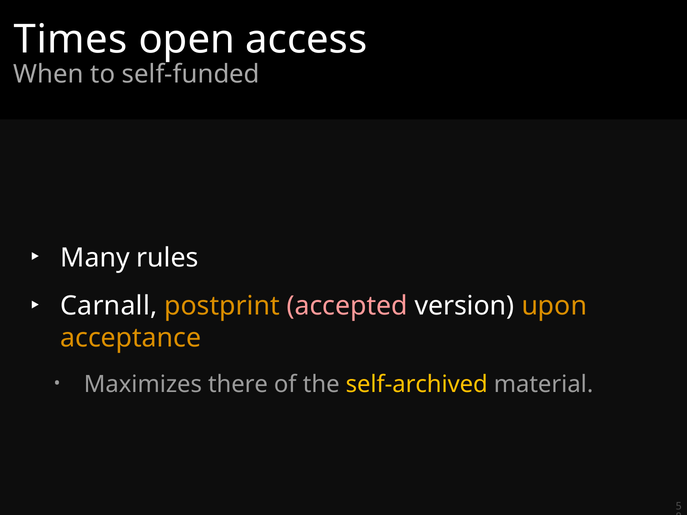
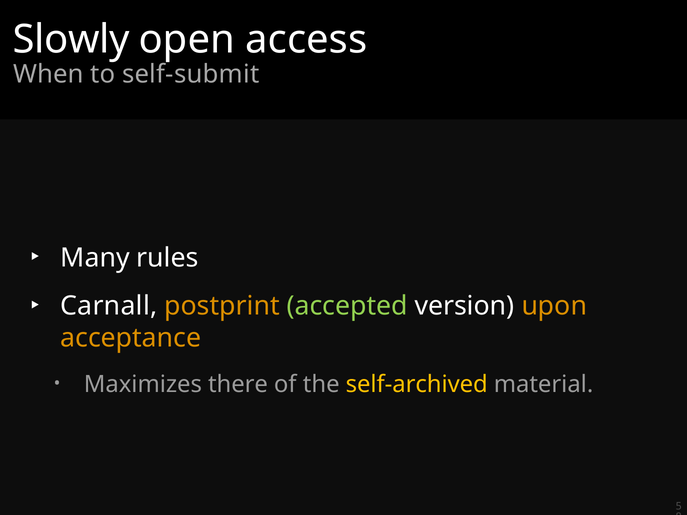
Times: Times -> Slowly (71, 40)
self-funded: self-funded -> self-submit (191, 74)
accepted colour: pink -> light green (347, 306)
